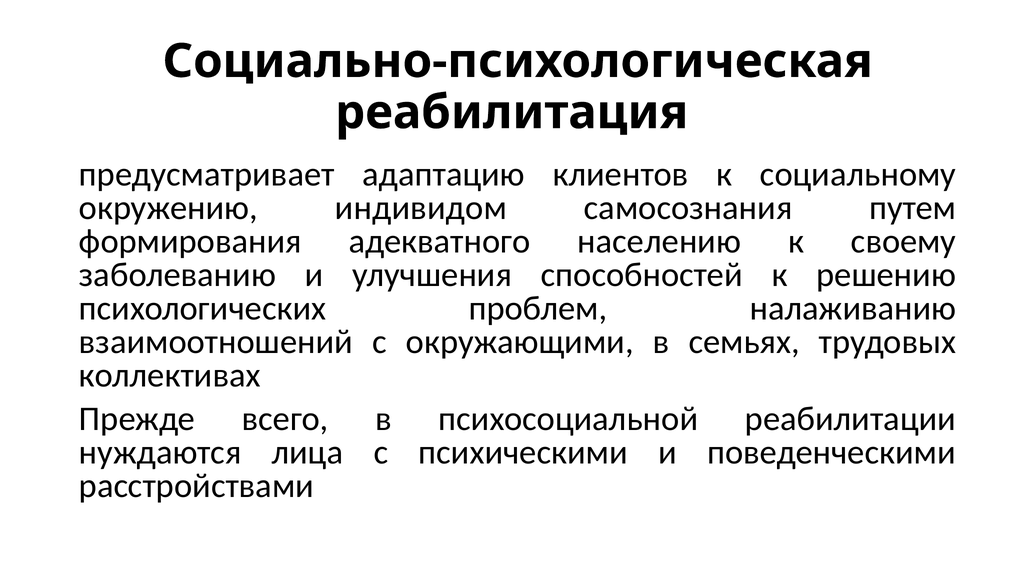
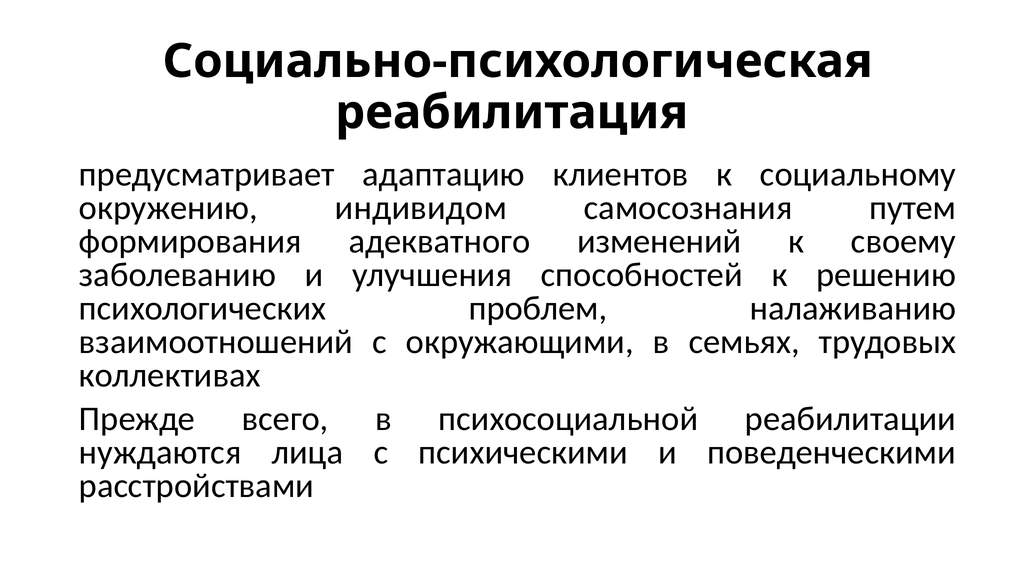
населению: населению -> изменений (659, 242)
